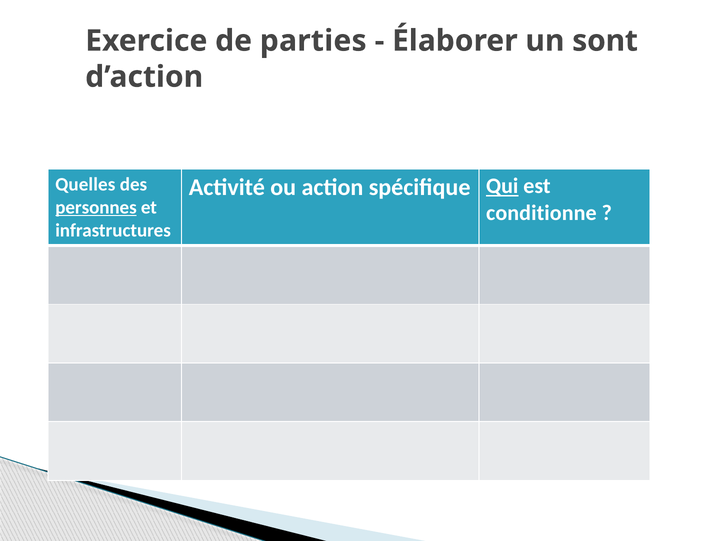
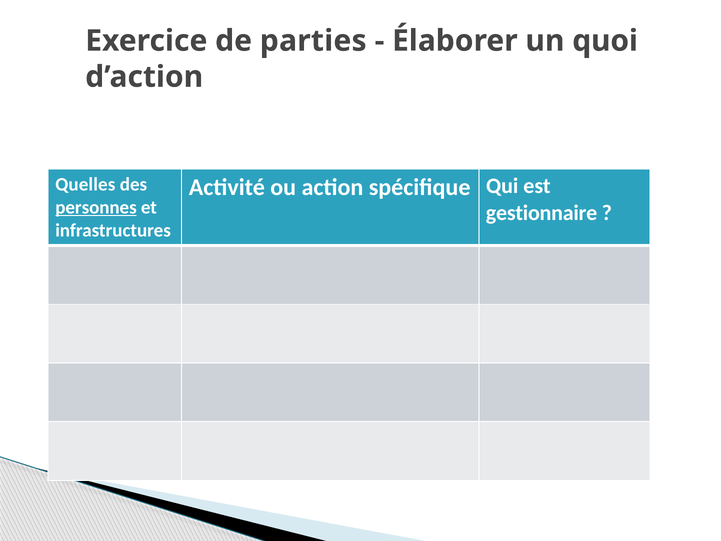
sont: sont -> quoi (605, 41)
Qui underline: present -> none (502, 186)
conditionne: conditionne -> gestionnaire (542, 213)
